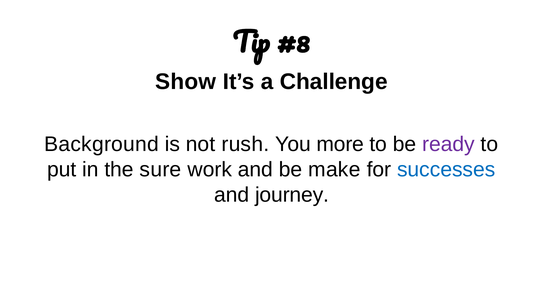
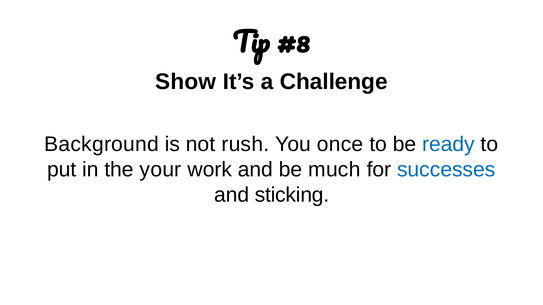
more: more -> once (340, 144)
ready colour: purple -> blue (448, 144)
sure: sure -> your (160, 170)
make: make -> much (334, 170)
journey: journey -> sticking (292, 195)
